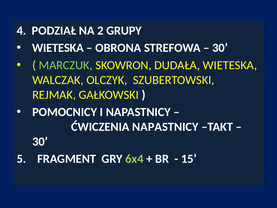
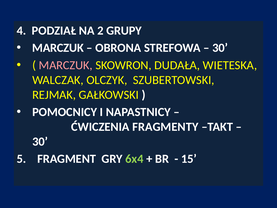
WIETESKA: WIETESKA -> MARCZUK (58, 48)
MARCZUK colour: light green -> pink (66, 65)
ĆWICZENIA NAPASTNICY: NAPASTNICY -> FRAGMENTY (165, 127)
